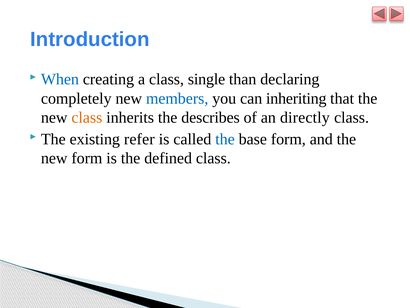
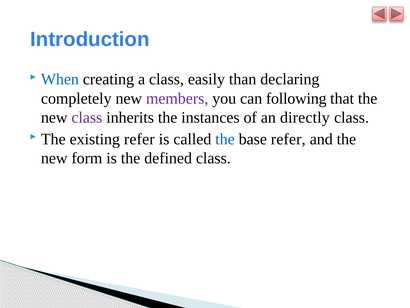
single: single -> easily (206, 79)
members colour: blue -> purple (177, 98)
inheriting: inheriting -> following (296, 98)
class colour: orange -> purple (87, 117)
describes: describes -> instances (210, 117)
base form: form -> refer (288, 139)
